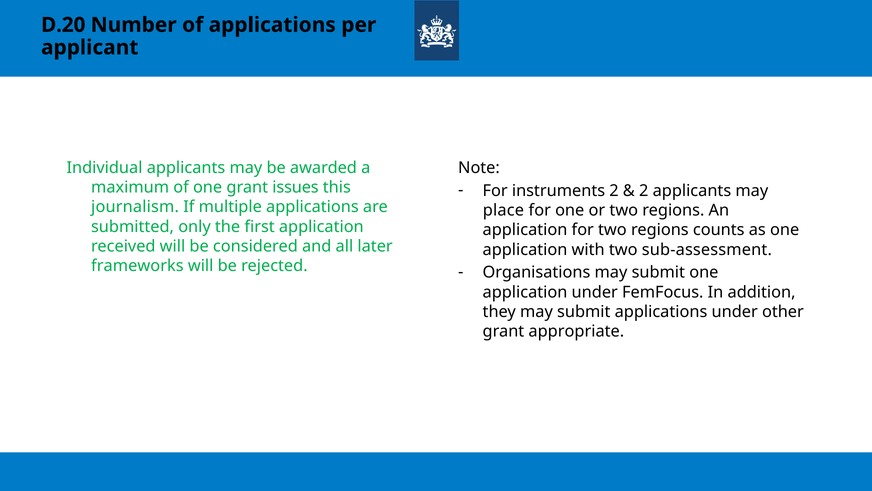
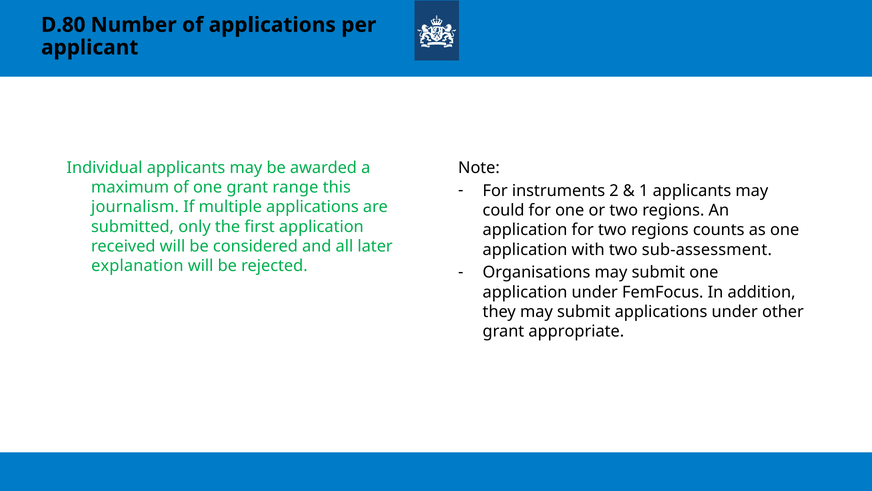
D.20: D.20 -> D.80 (63, 25)
2: 2 -> 1 (644, 190)
issues: issues -> range (295, 187)
place: place -> could (504, 210)
frameworks: frameworks -> explanation (137, 266)
